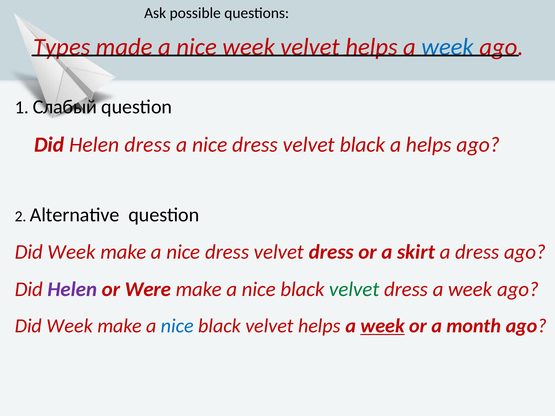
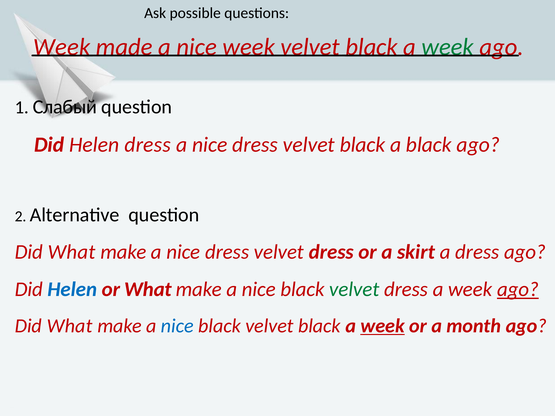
Types: Types -> Week (62, 47)
helps: helps -> black (372, 47)
week colour: blue -> green (448, 47)
a helps: helps -> black (429, 145)
Week: Week -> What (72, 252)
Helen colour: purple -> blue (72, 290)
or Were: Were -> What (148, 290)
ago underline: none -> present (518, 290)
Week: Week -> What (70, 326)
black velvet helps: helps -> black (319, 326)
